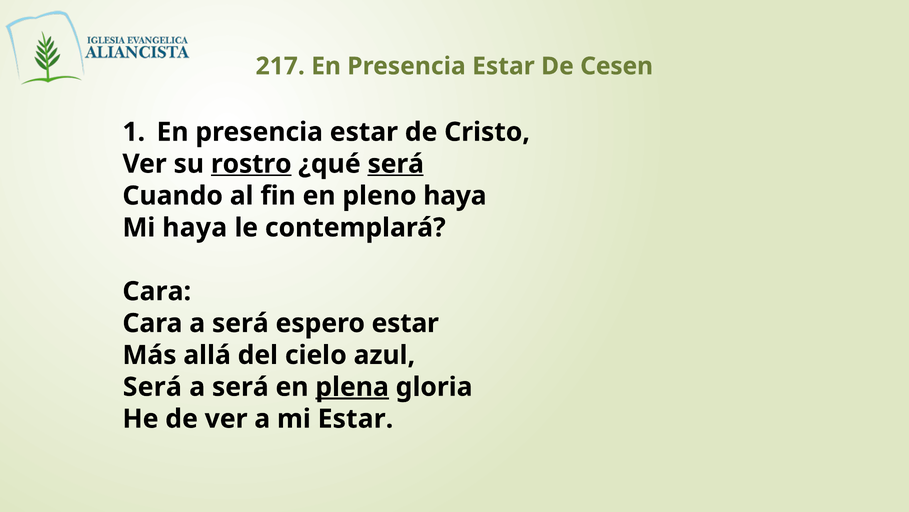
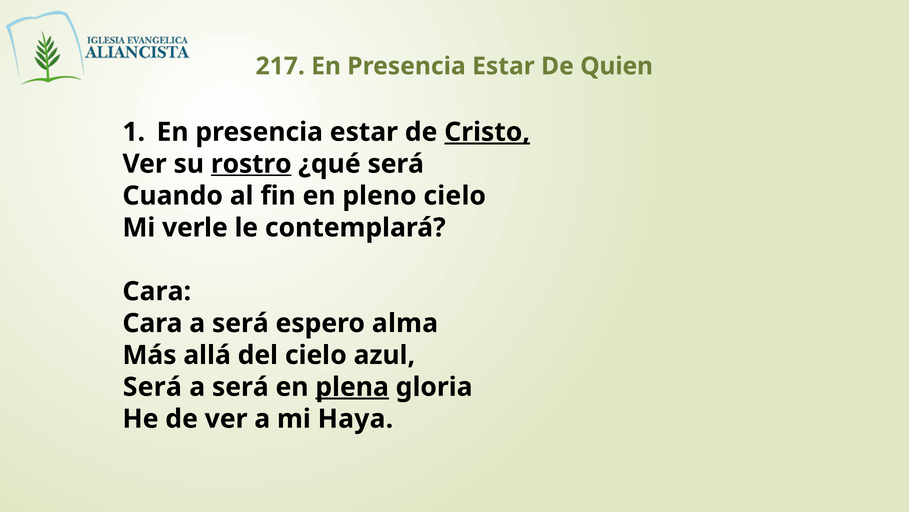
Cesen: Cesen -> Quien (617, 66)
Cristo underline: none -> present (487, 132)
será underline: present -> none (396, 164)
pleno haya: haya -> cielo (455, 196)
Mi haya: haya -> verle (195, 227)
espero estar: estar -> alma (405, 323)
mi Estar: Estar -> Haya (355, 418)
